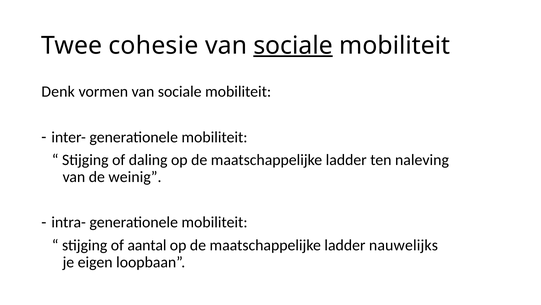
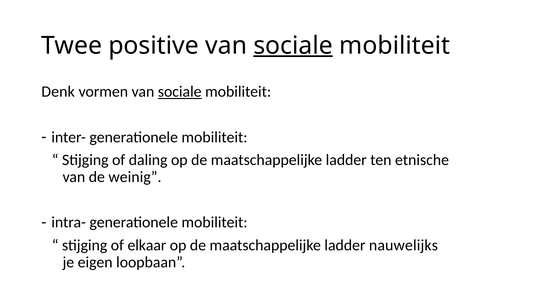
cohesie: cohesie -> positive (154, 45)
sociale underline: none -> present (180, 91)
naleving: naleving -> etnische (422, 160)
aantal: aantal -> elkaar (147, 245)
